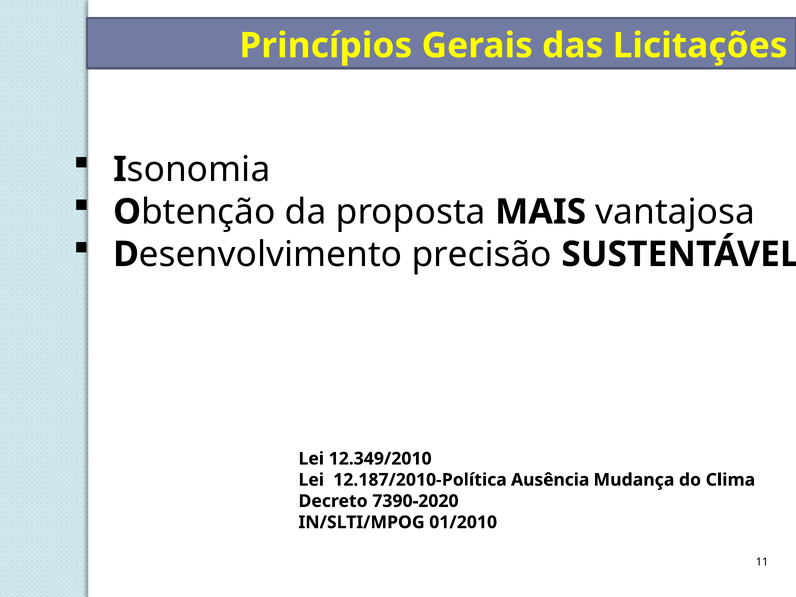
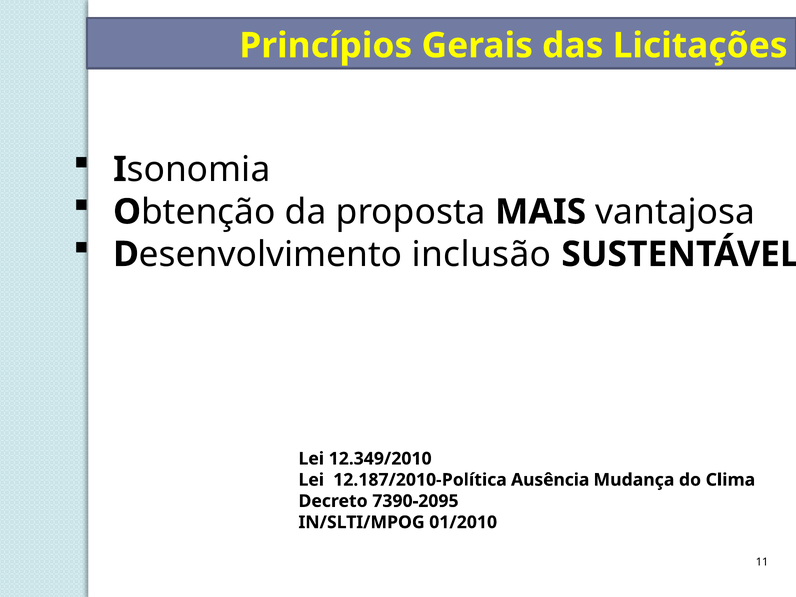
precisão: precisão -> inclusão (481, 254)
7390-2020: 7390-2020 -> 7390-2095 (415, 501)
